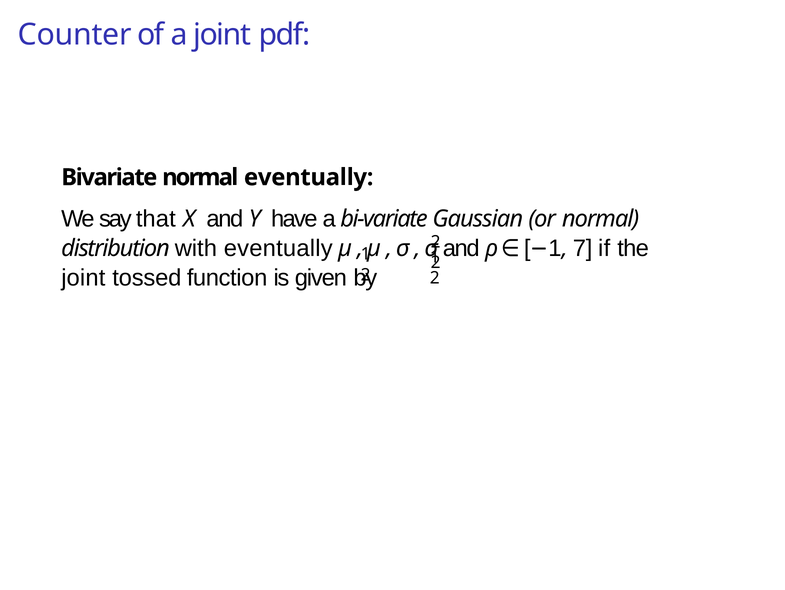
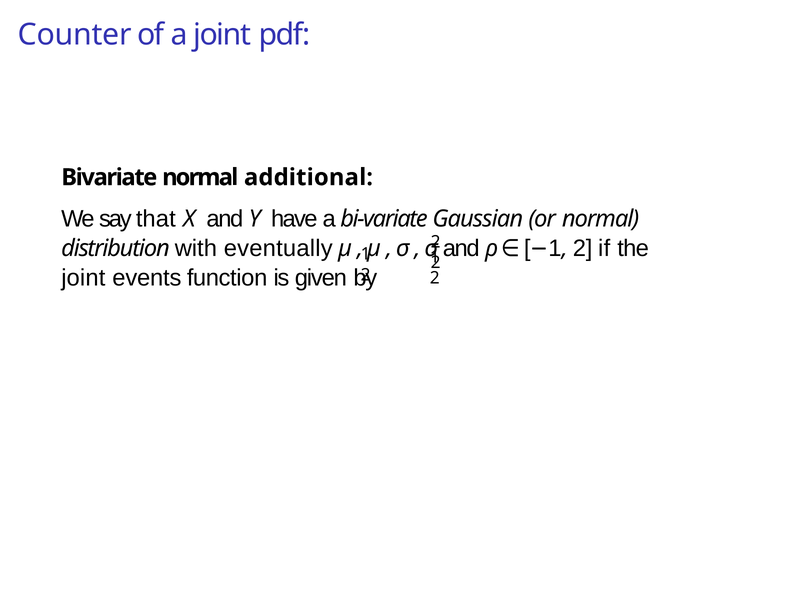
normal eventually: eventually -> additional (308, 177)
7: 7 -> 2 (583, 248)
tossed: tossed -> events (147, 277)
